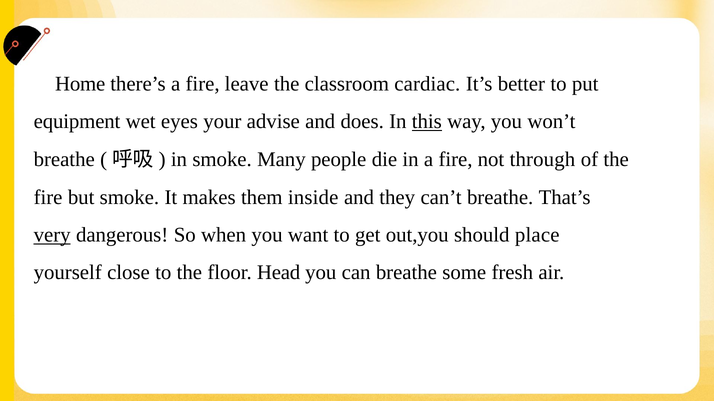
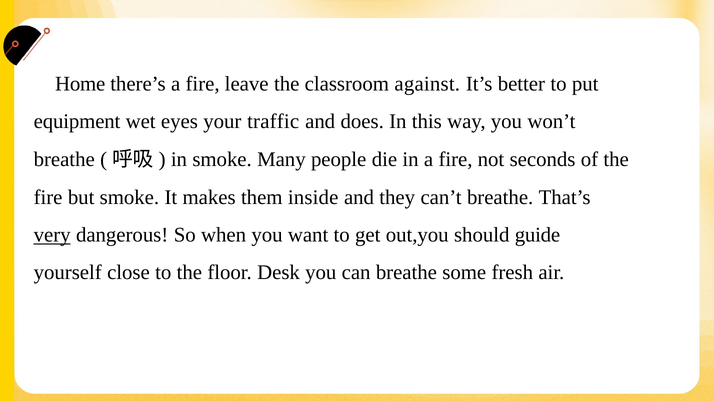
cardiac: cardiac -> against (427, 84)
advise: advise -> traffic (273, 122)
this underline: present -> none (427, 122)
through: through -> seconds (543, 160)
place: place -> guide (537, 235)
Head: Head -> Desk (279, 273)
